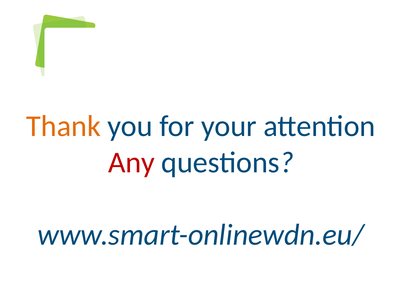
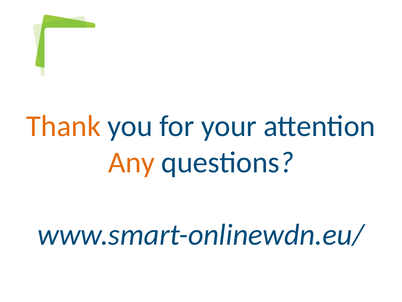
Any colour: red -> orange (131, 162)
